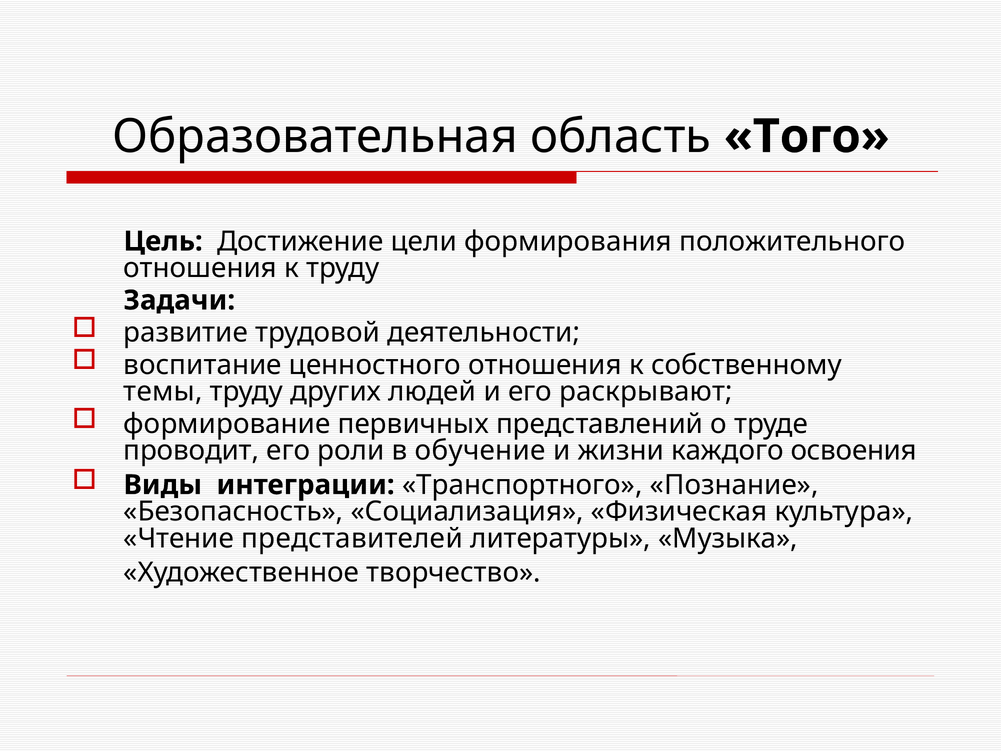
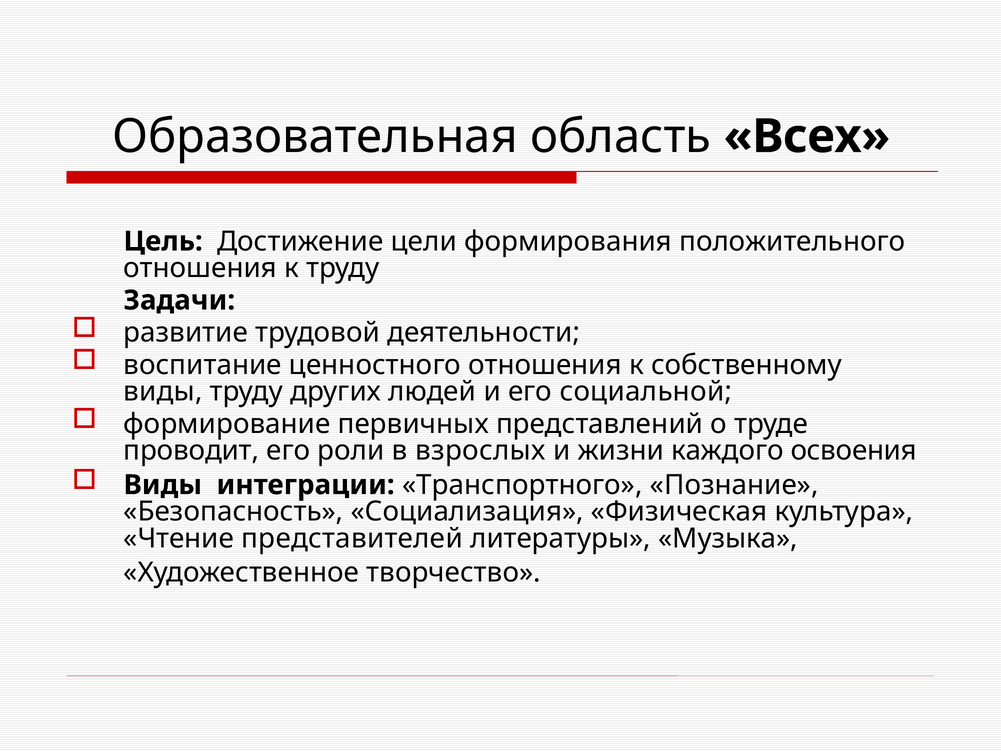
Того: Того -> Всех (807, 136)
темы: темы -> виды (163, 392)
раскрывают: раскрывают -> социальной (646, 392)
обучение: обучение -> взрослых (480, 451)
